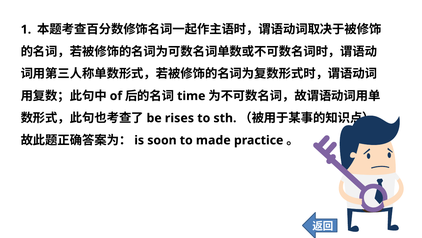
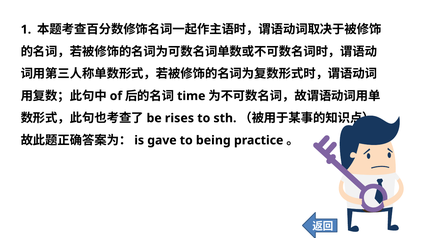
soon: soon -> gave (162, 140)
made: made -> being (213, 140)
